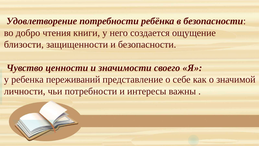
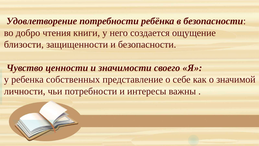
переживаний: переживаний -> собственных (73, 79)
